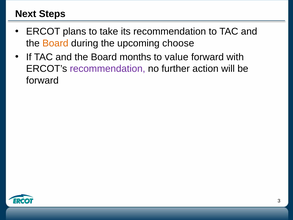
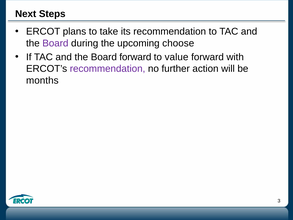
Board colour: orange -> purple (55, 43)
Board months: months -> forward (135, 57)
forward: forward -> months (42, 80)
